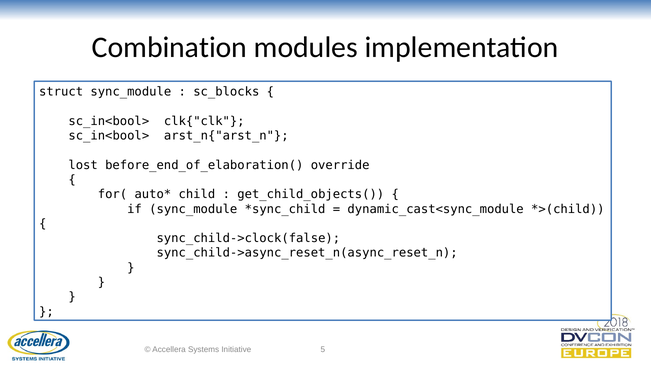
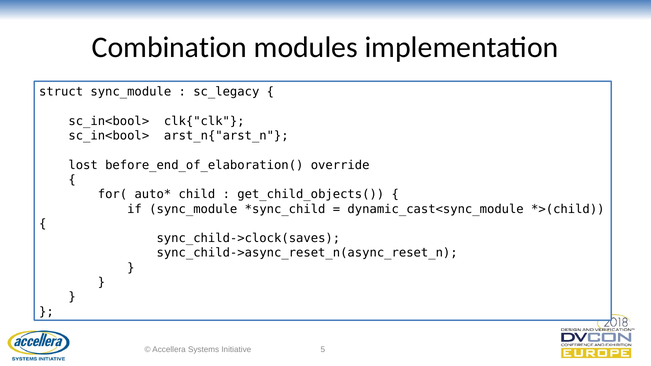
sc_blocks: sc_blocks -> sc_legacy (226, 92)
sync_child->clock(false: sync_child->clock(false -> sync_child->clock(saves (248, 238)
